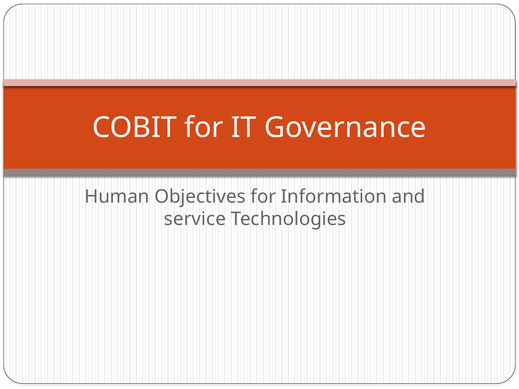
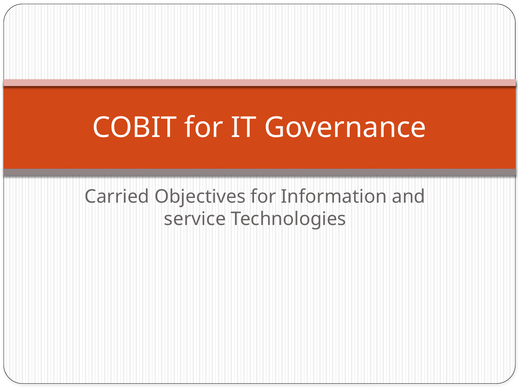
Human: Human -> Carried (117, 197)
